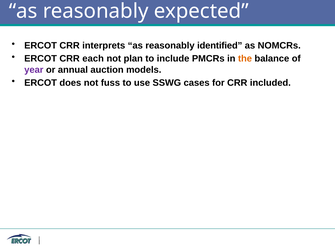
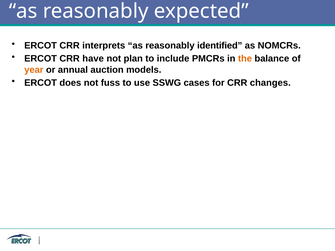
each: each -> have (93, 59)
year colour: purple -> orange (34, 70)
included: included -> changes (270, 83)
